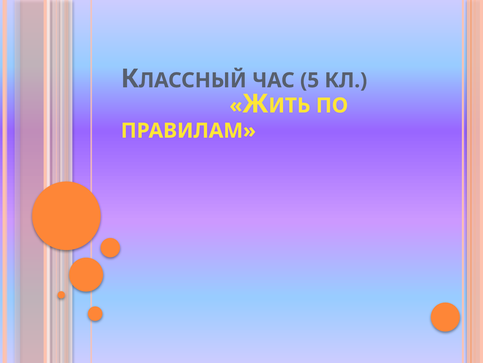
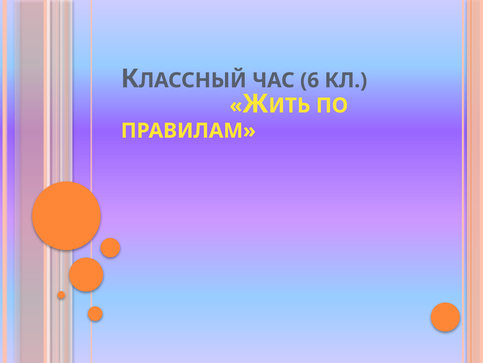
5: 5 -> 6 (310, 80)
